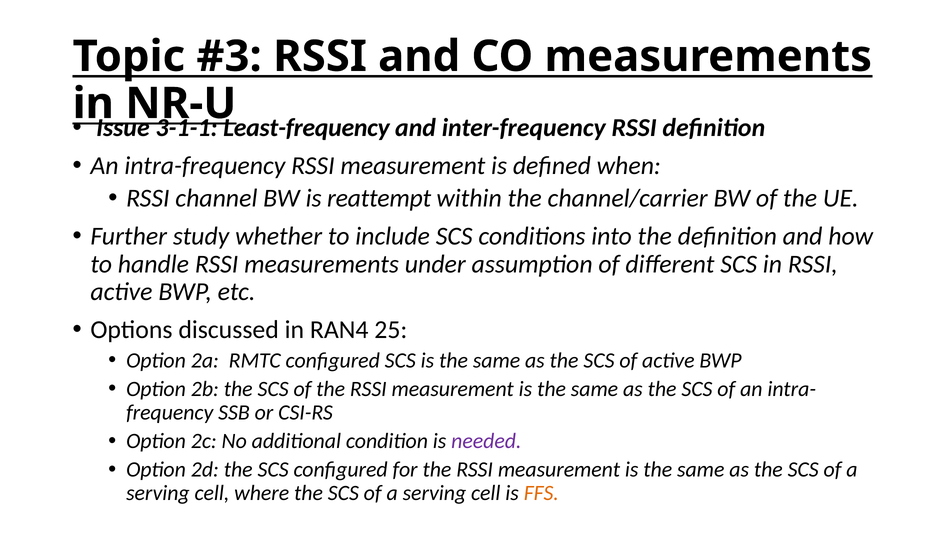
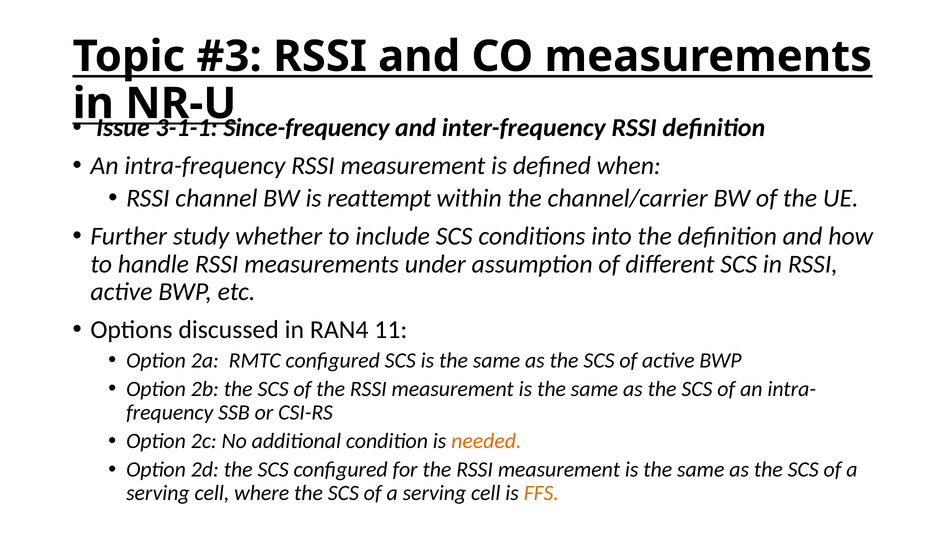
Least-frequency: Least-frequency -> Since-frequency (306, 128)
25: 25 -> 11 (391, 329)
needed colour: purple -> orange (486, 441)
